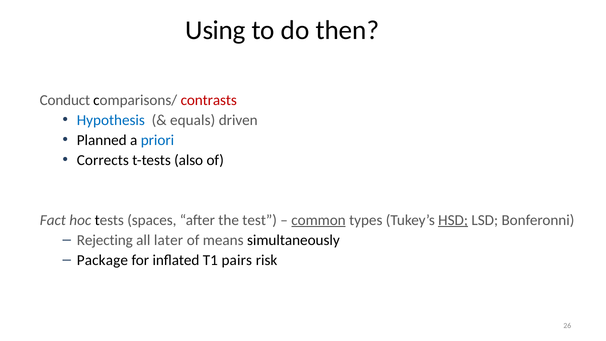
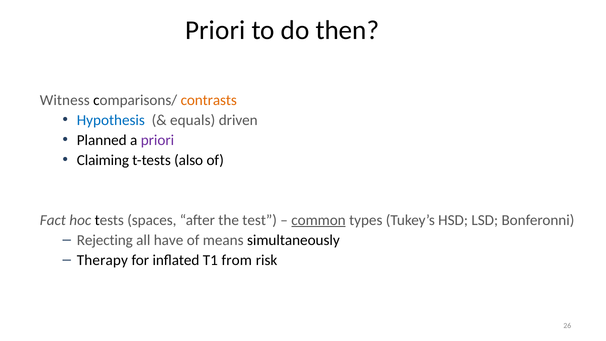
Using: Using -> Priori (215, 30)
Conduct: Conduct -> Witness (65, 100)
contrasts colour: red -> orange (209, 100)
priori colour: blue -> purple (157, 140)
Corrects: Corrects -> Claiming (103, 160)
HSD underline: present -> none (453, 220)
later: later -> have (169, 240)
Package: Package -> Therapy (102, 260)
pairs: pairs -> from (237, 260)
